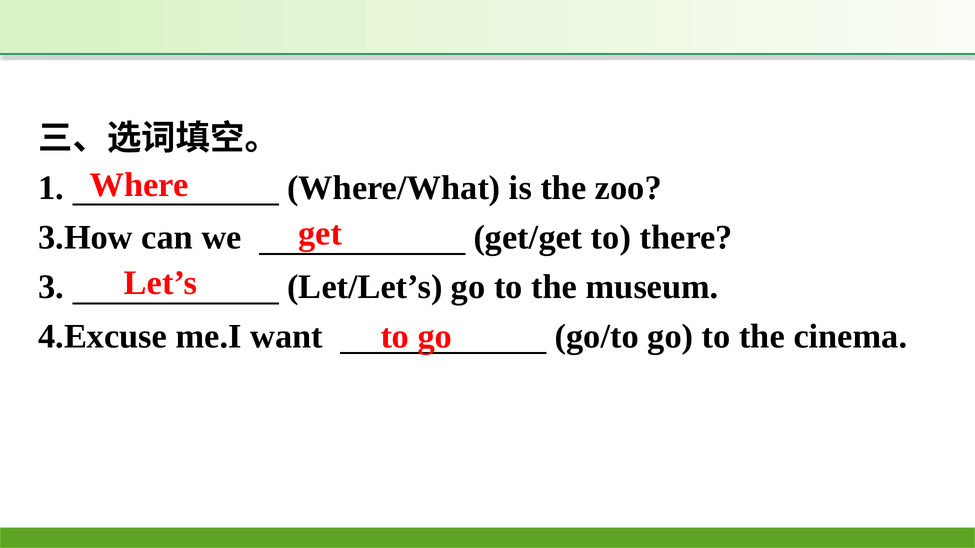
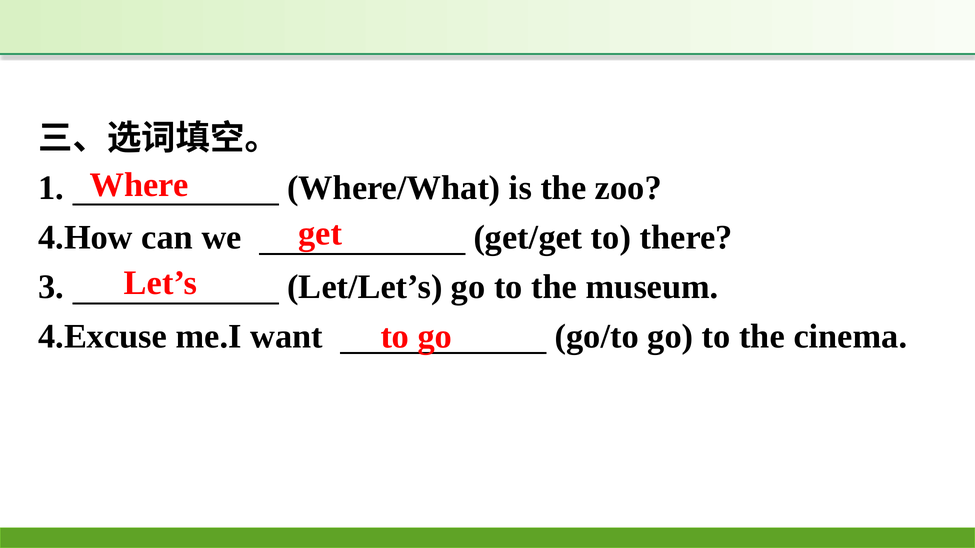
3.How: 3.How -> 4.How (86, 238)
